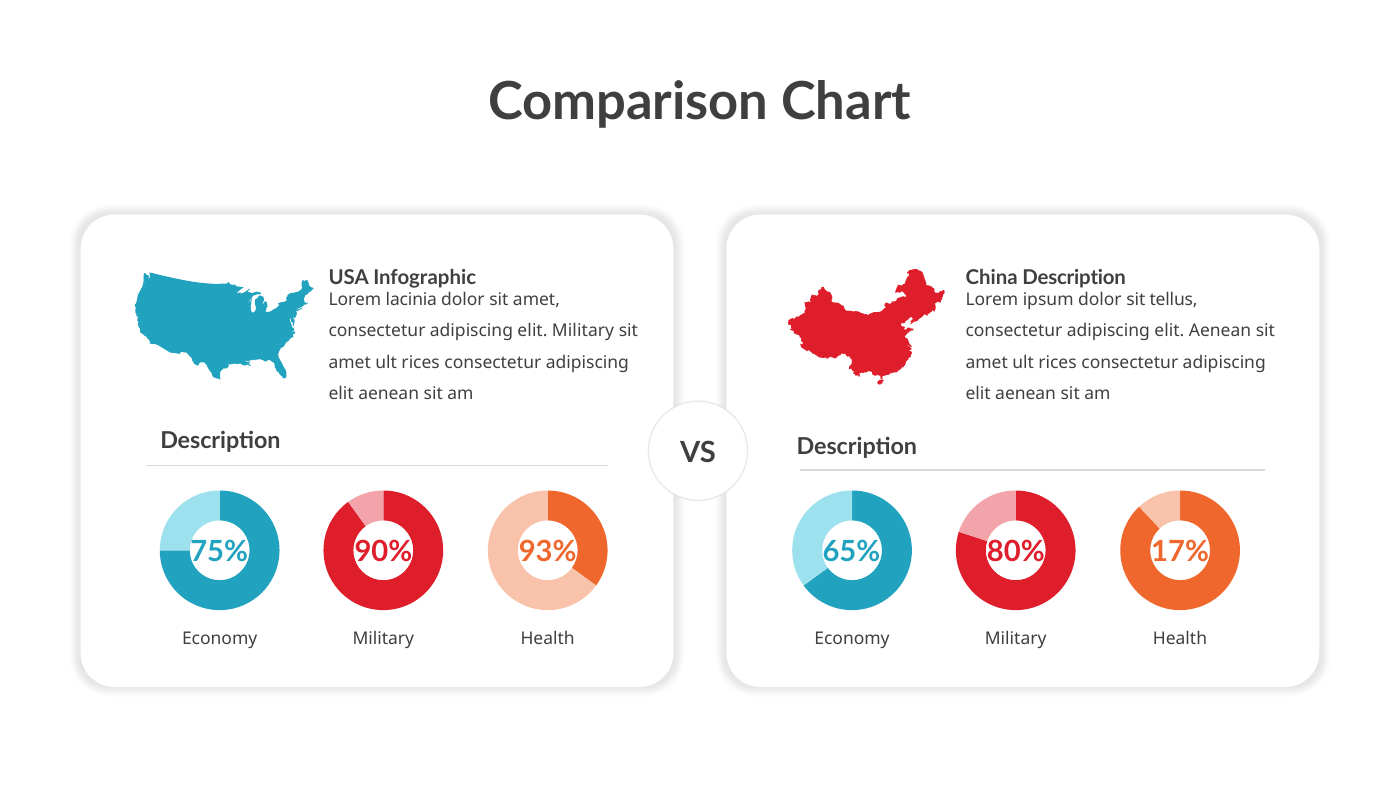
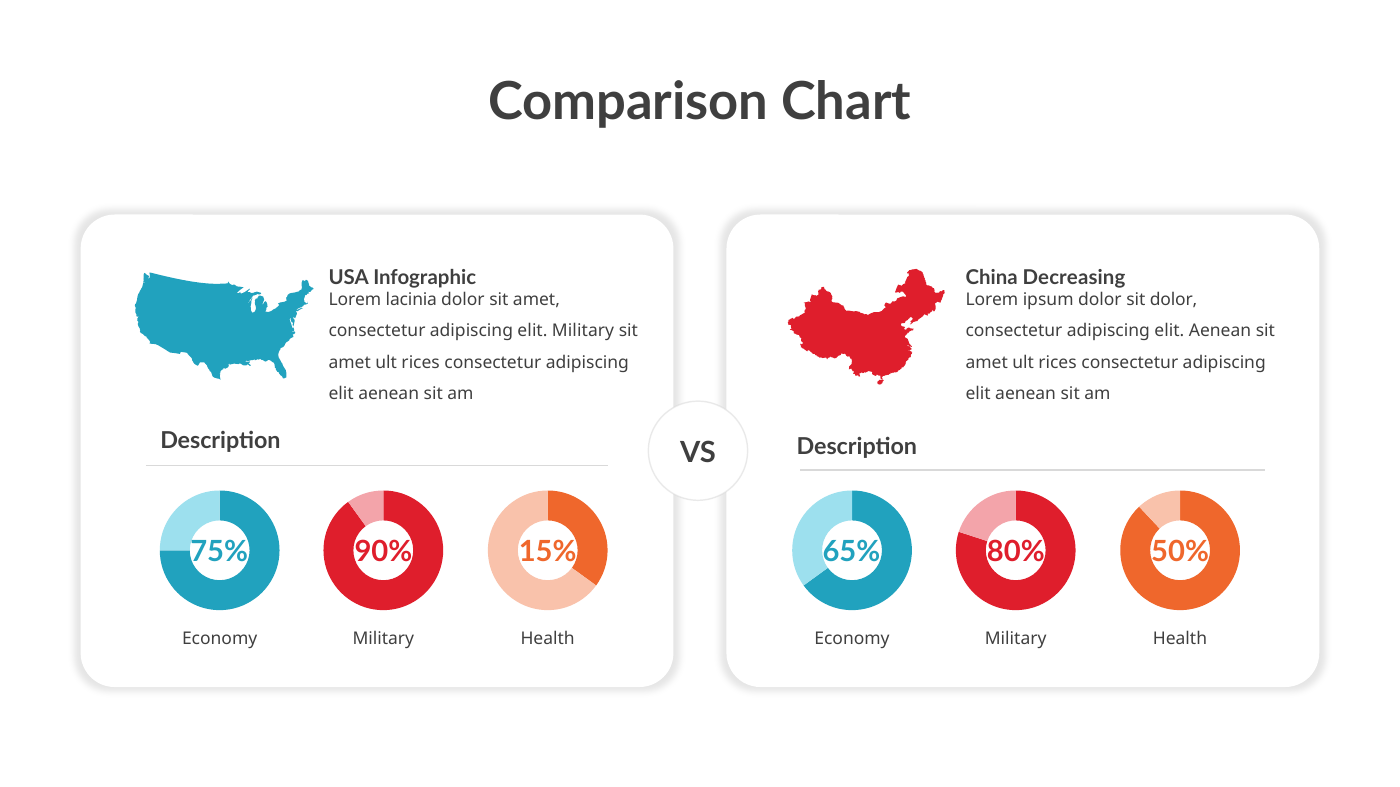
China Description: Description -> Decreasing (1074, 278)
sit tellus: tellus -> dolor (1174, 300)
93%: 93% -> 15% (548, 553)
17%: 17% -> 50% (1180, 553)
